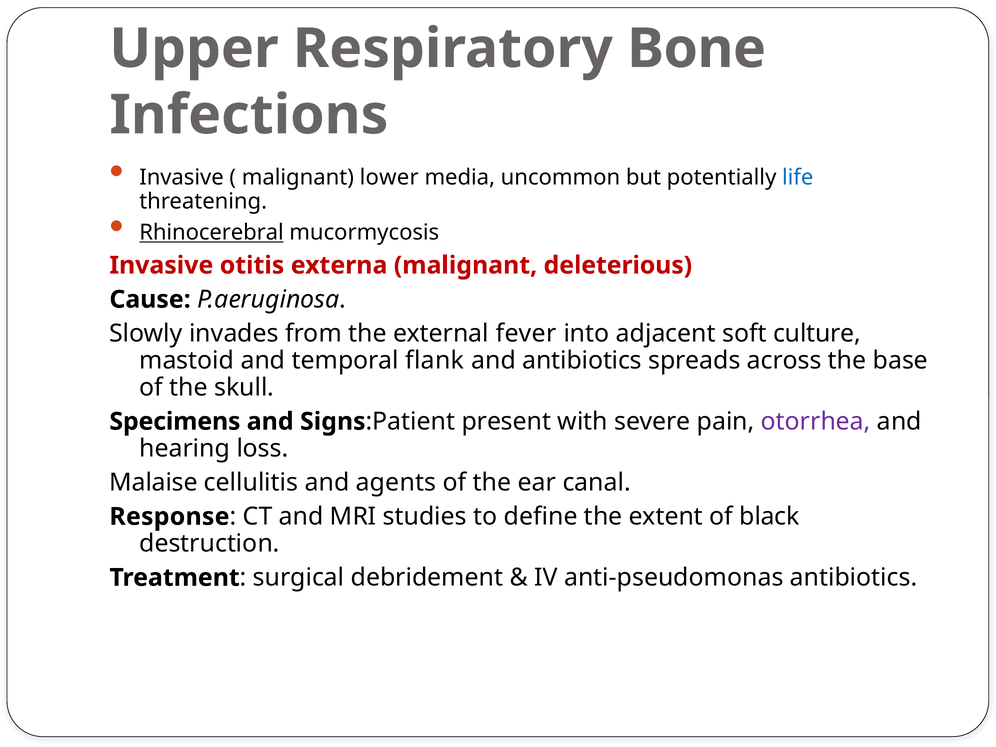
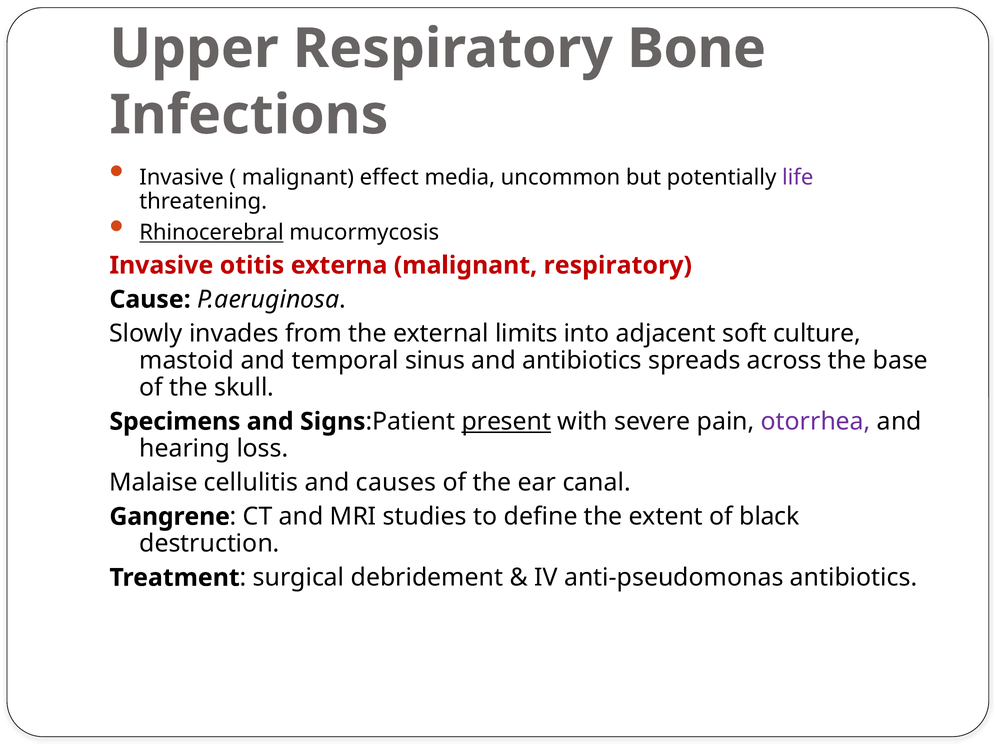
lower: lower -> effect (389, 177)
life colour: blue -> purple (798, 177)
malignant deleterious: deleterious -> respiratory (618, 265)
fever: fever -> limits (526, 334)
flank: flank -> sinus (435, 360)
present underline: none -> present (506, 422)
agents: agents -> causes (396, 483)
Response: Response -> Gangrene (170, 517)
